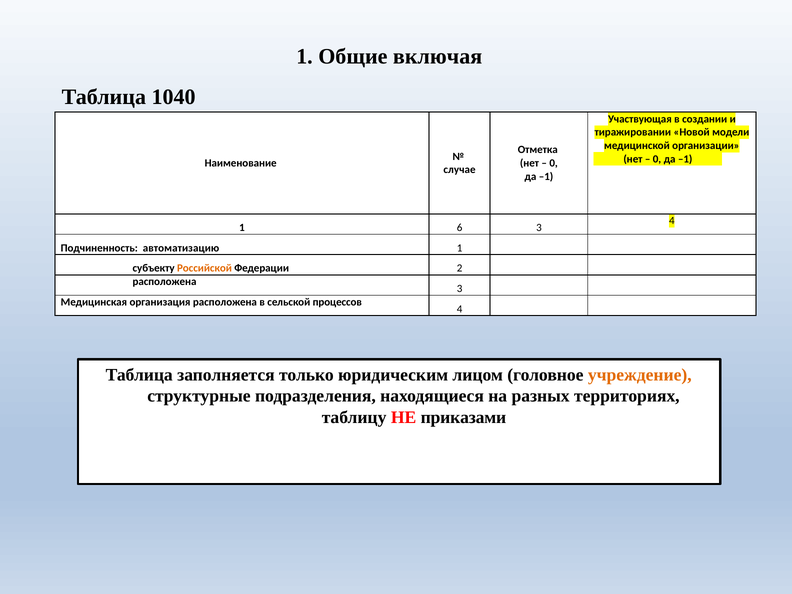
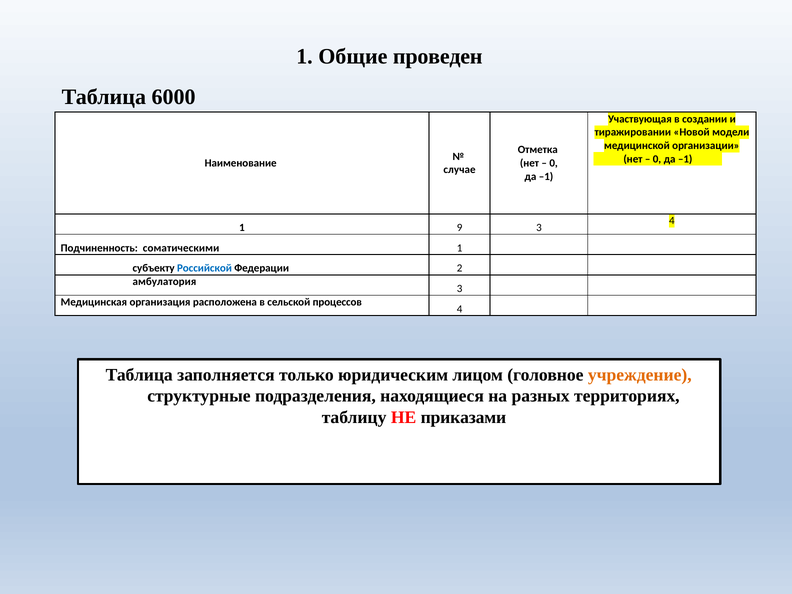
включая: включая -> проведен (438, 56)
1040: 1040 -> 6000 (174, 97)
6: 6 -> 9 (460, 228)
автоматизацию: автоматизацию -> соматическими (181, 248)
Российской colour: orange -> blue (204, 268)
расположена: расположена -> амбулатория (164, 282)
